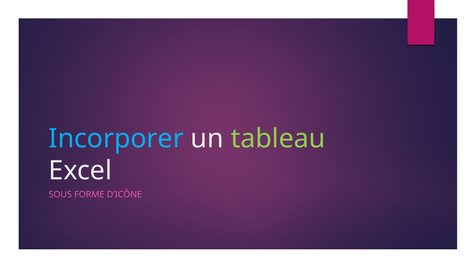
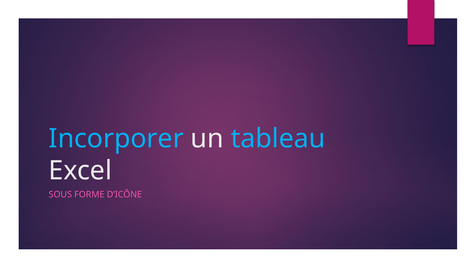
tableau colour: light green -> light blue (278, 138)
